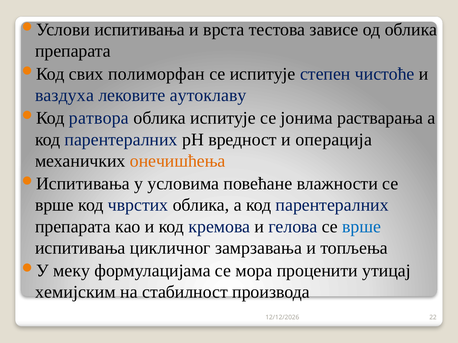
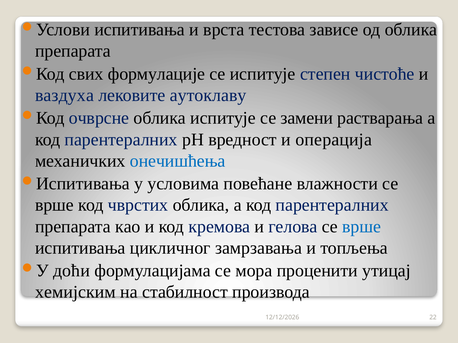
полиморфан: полиморфан -> формулације (157, 74)
ратвора: ратвора -> очврсне (99, 118)
јонима: јонима -> замени (307, 118)
онечишћења colour: orange -> blue (178, 161)
меку: меку -> доћи (71, 271)
